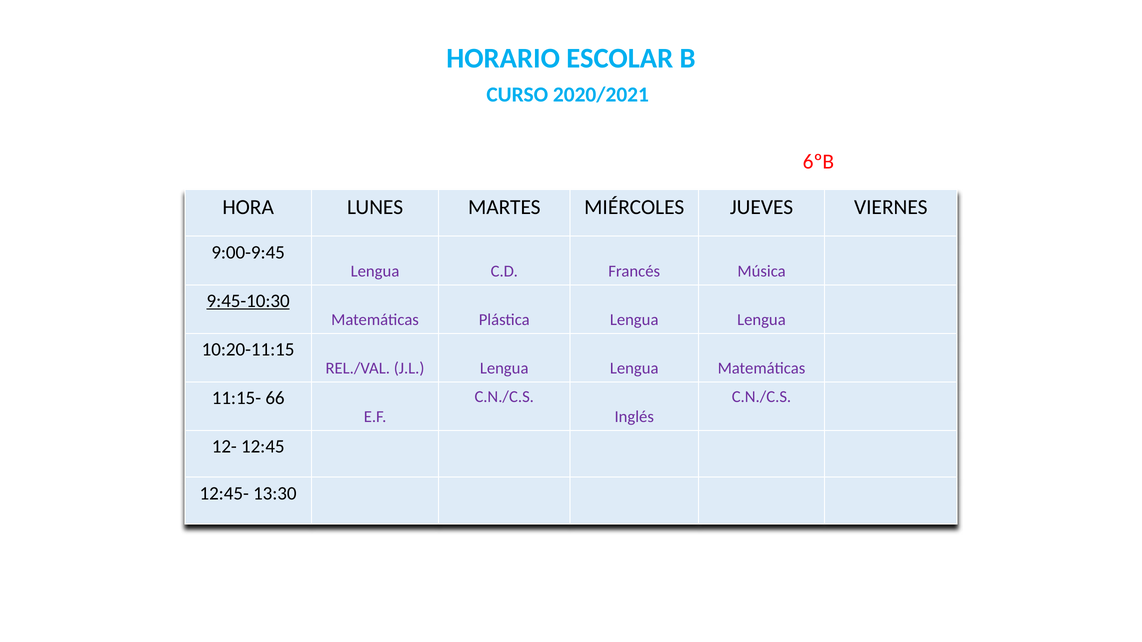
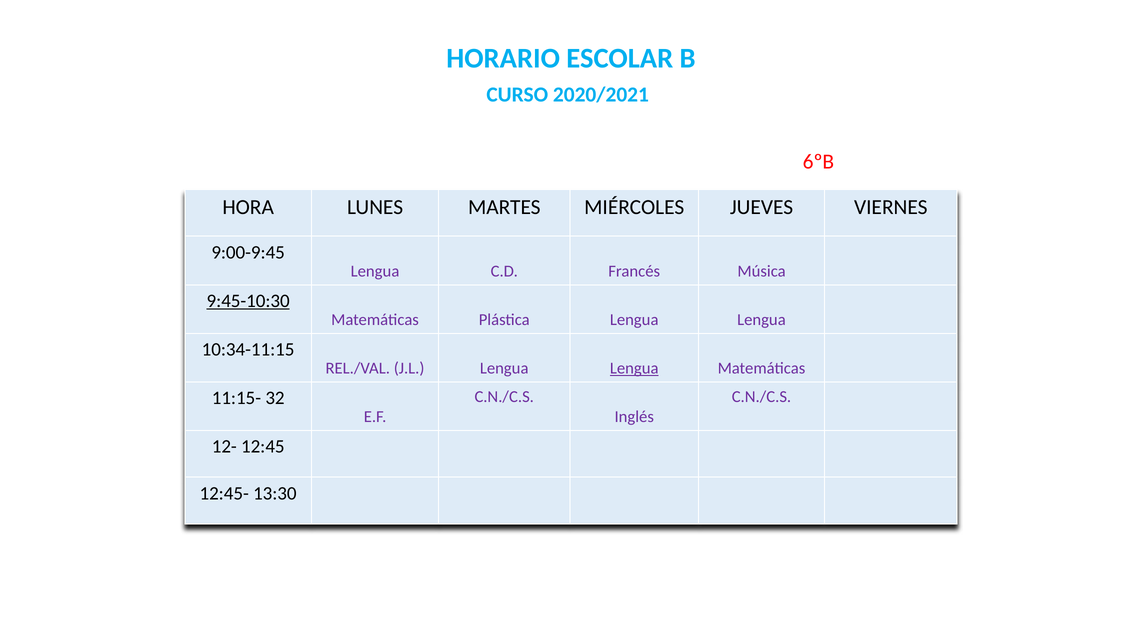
10:20-11:15: 10:20-11:15 -> 10:34-11:15 (248, 350)
Lengua underline: none -> present (634, 368)
66: 66 -> 32 (275, 398)
